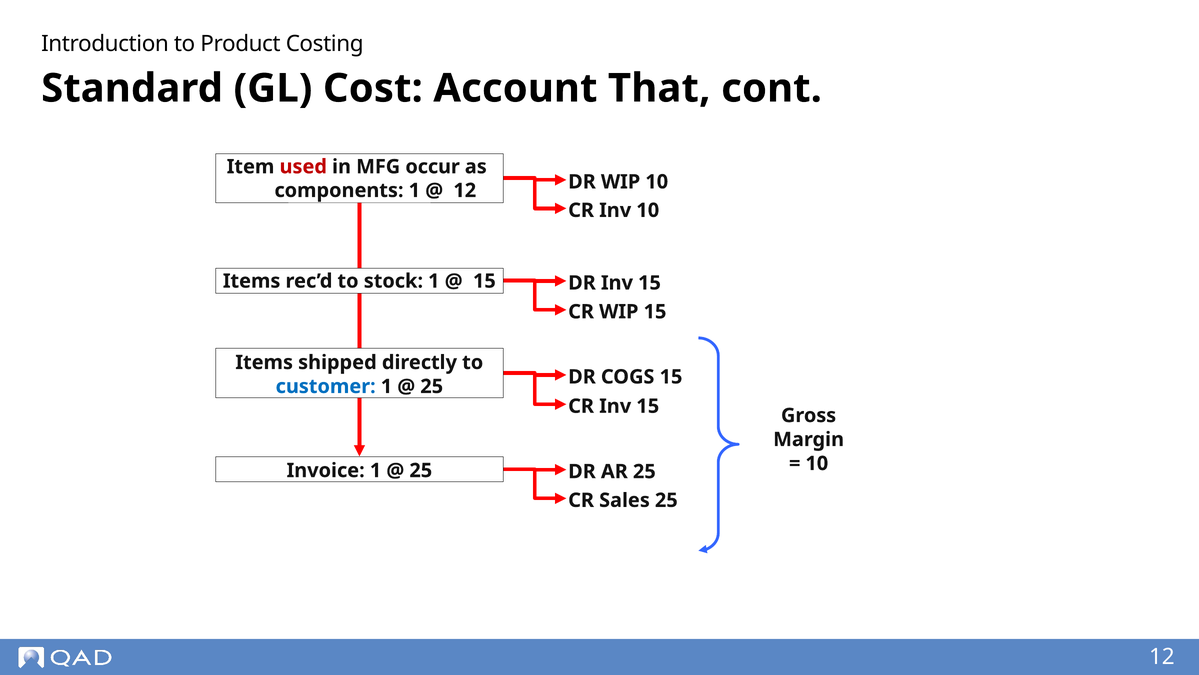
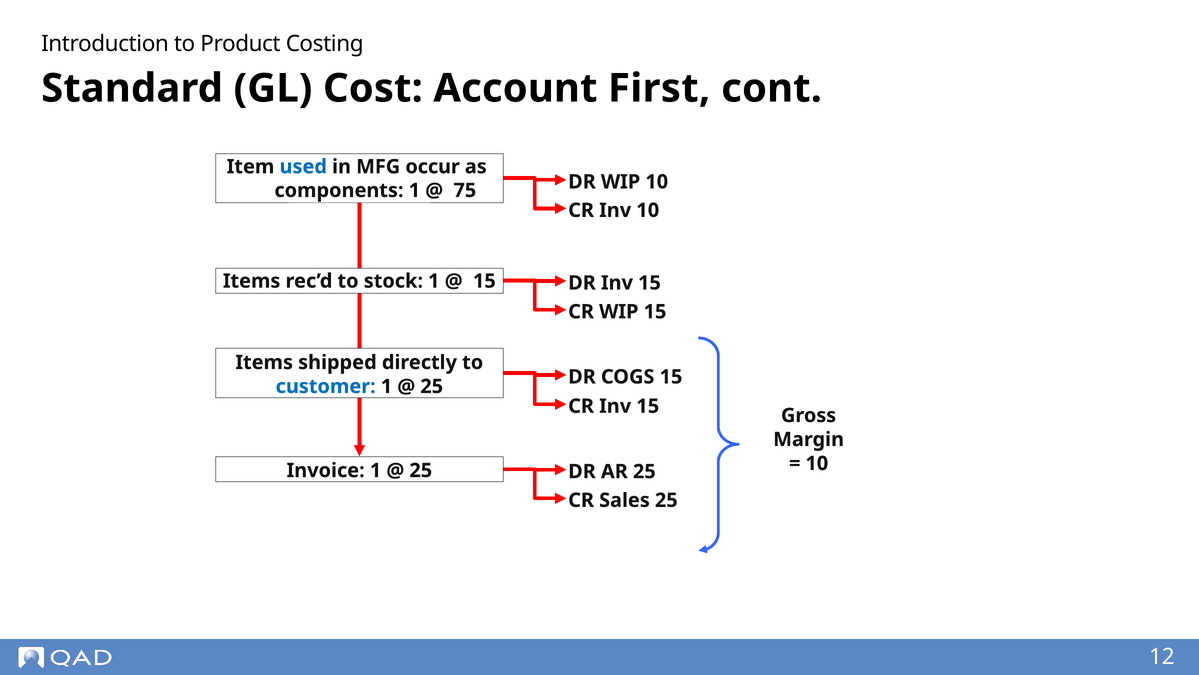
That: That -> First (659, 88)
used colour: red -> blue (303, 167)
12: 12 -> 75 (465, 190)
